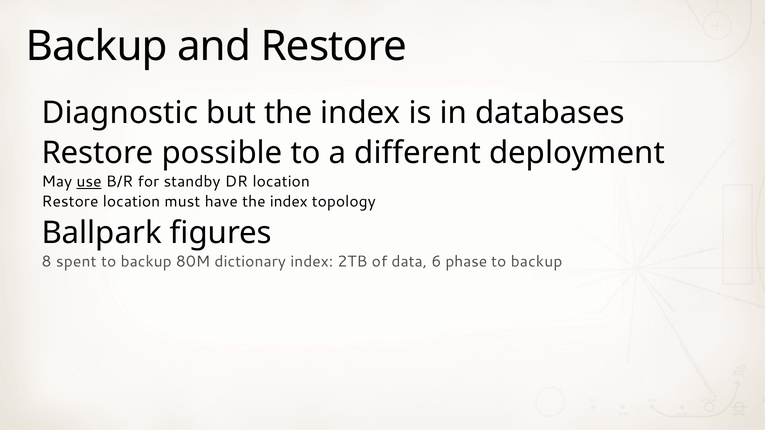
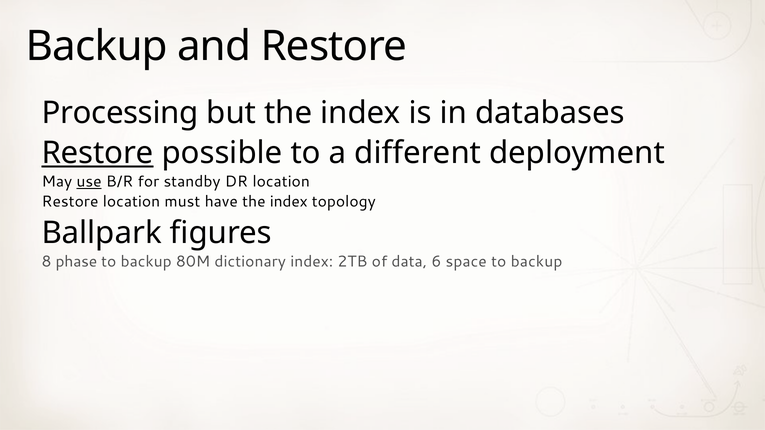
Diagnostic: Diagnostic -> Processing (120, 113)
Restore underline: none -> present (98, 153)
spent: spent -> phase (76, 262)
phase: phase -> space (466, 262)
